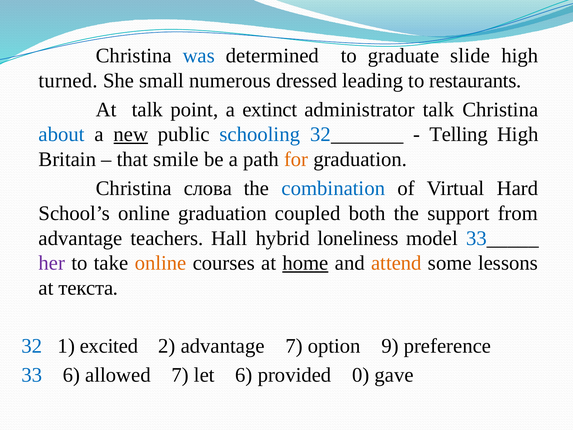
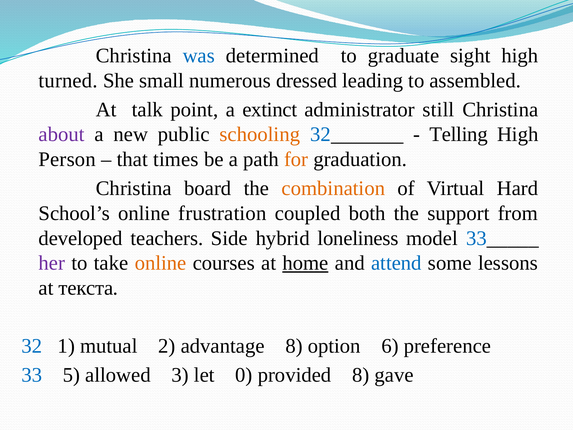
slide: slide -> sight (470, 56)
restaurants: restaurants -> assembled (475, 80)
administrator talk: talk -> still (438, 110)
about colour: blue -> purple (62, 134)
new underline: present -> none (131, 134)
schooling colour: blue -> orange (260, 134)
Britain: Britain -> Person (67, 159)
smile: smile -> times (176, 159)
слова: слова -> board (208, 188)
combination colour: blue -> orange (333, 188)
online graduation: graduation -> frustration (222, 213)
advantage: advantage -> developed (81, 238)
Hall: Hall -> Side (229, 238)
attend colour: orange -> blue (396, 263)
excited: excited -> mutual (109, 346)
advantage 7: 7 -> 8 (294, 346)
9: 9 -> 6 (390, 346)
33 6: 6 -> 5 (71, 375)
allowed 7: 7 -> 3 (180, 375)
let 6: 6 -> 0 (244, 375)
provided 0: 0 -> 8 (361, 375)
